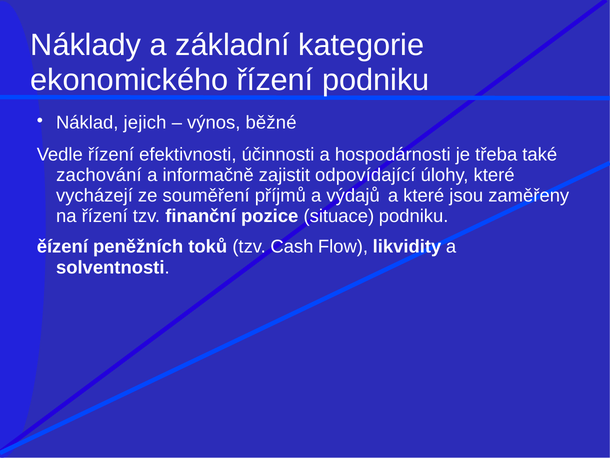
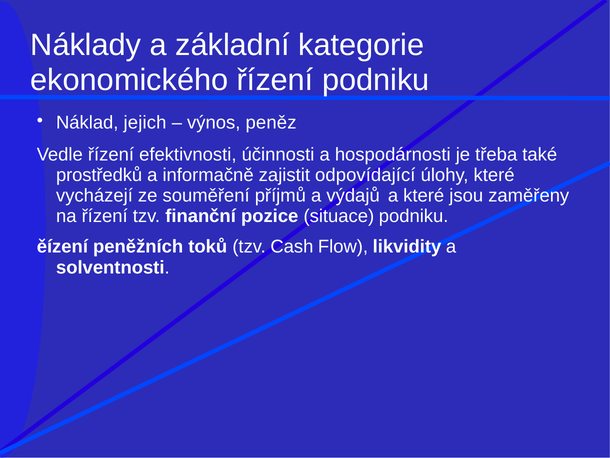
běžné: běžné -> peněz (271, 123)
zachování: zachování -> prostředků (99, 175)
